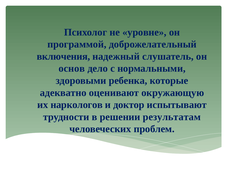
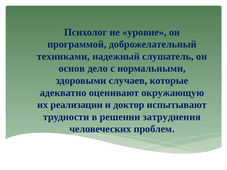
включения: включения -> техниками (63, 56)
ребенка: ребенка -> случаев (128, 81)
наркологов: наркологов -> реализации (77, 105)
результатам: результатам -> затруднения (172, 117)
